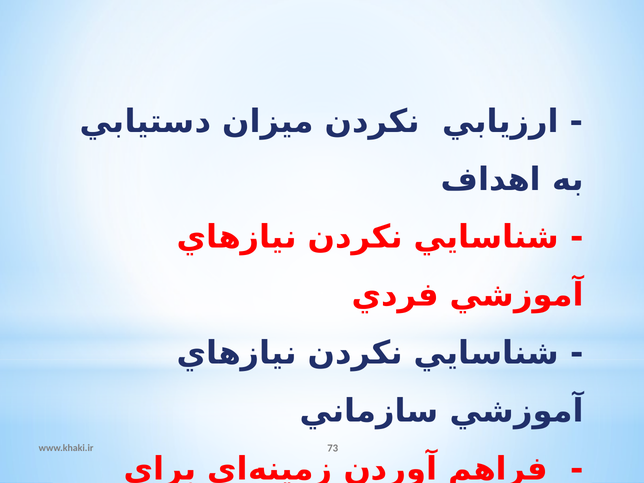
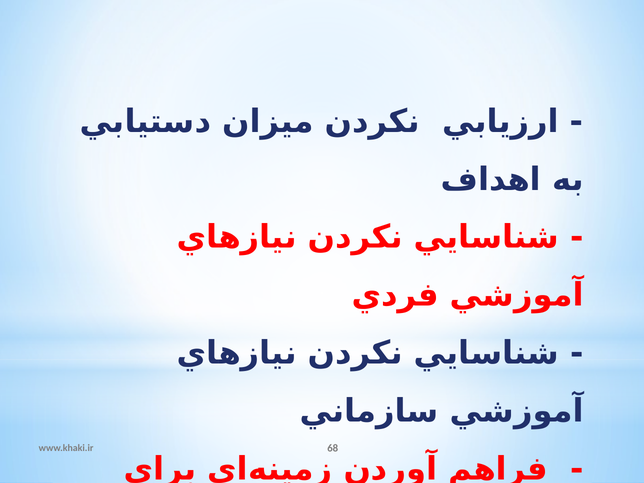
73: 73 -> 68 (333, 448)
